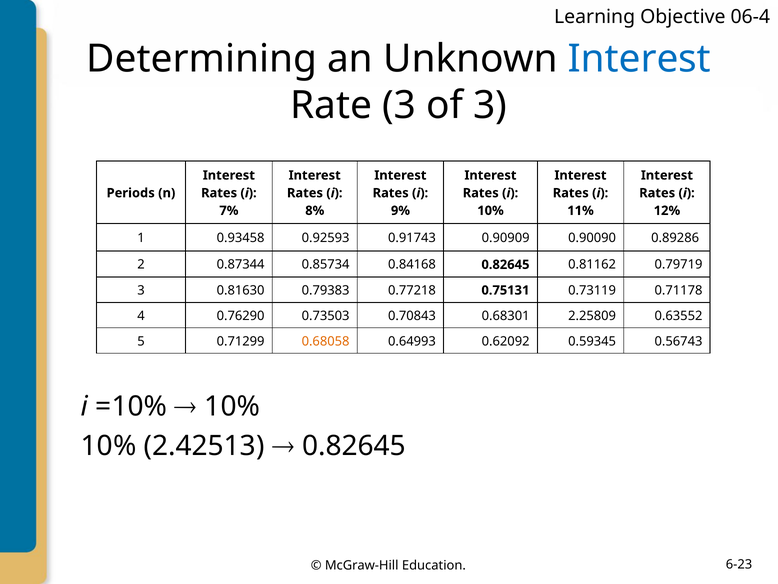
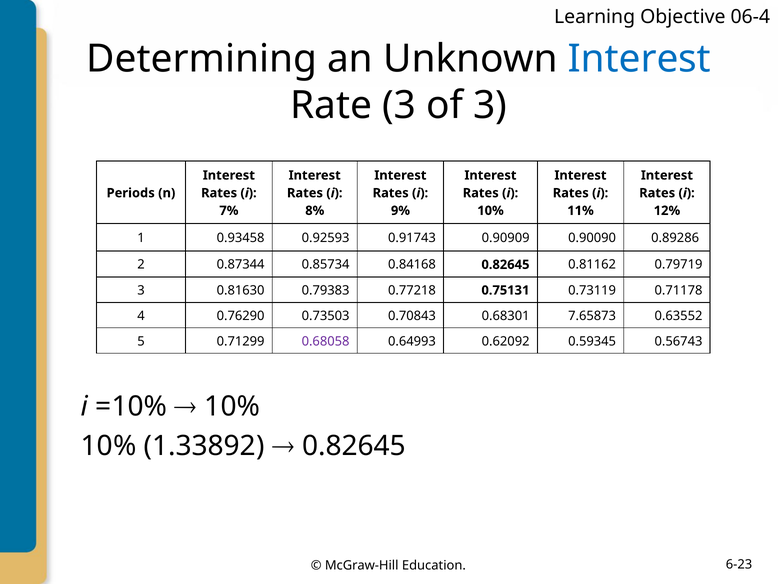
2.25809: 2.25809 -> 7.65873 (592, 316)
0.68058 colour: orange -> purple (326, 341)
2.42513: 2.42513 -> 1.33892 (204, 445)
